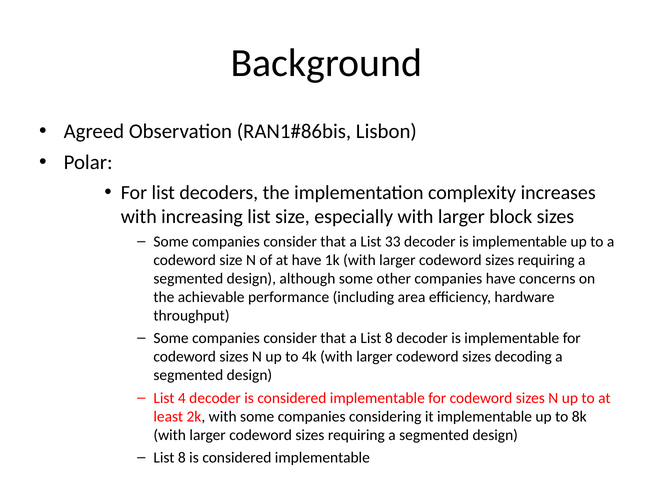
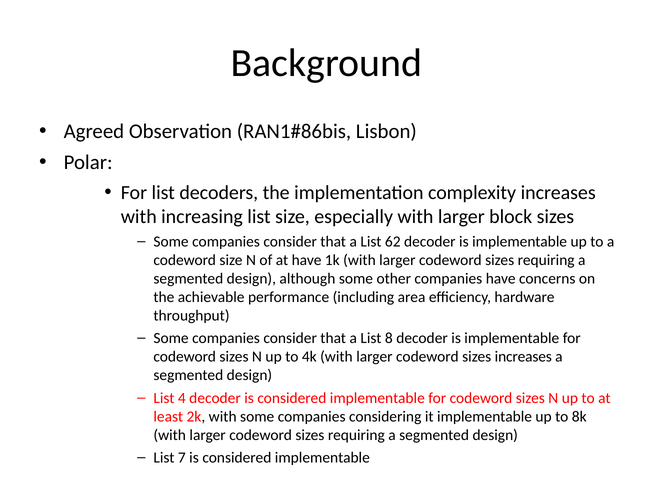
33: 33 -> 62 (393, 241)
sizes decoding: decoding -> increases (523, 357)
8: 8 -> 7 (182, 457)
